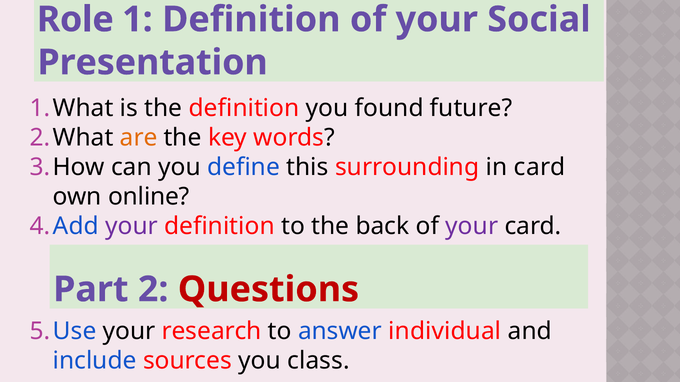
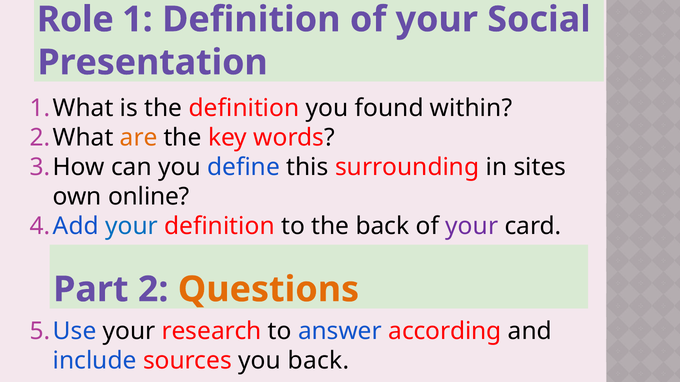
future: future -> within (471, 108)
in card: card -> sites (540, 167)
your colour: purple -> blue (131, 226)
Questions colour: red -> orange (268, 290)
individual: individual -> according (445, 332)
you class: class -> back (318, 361)
